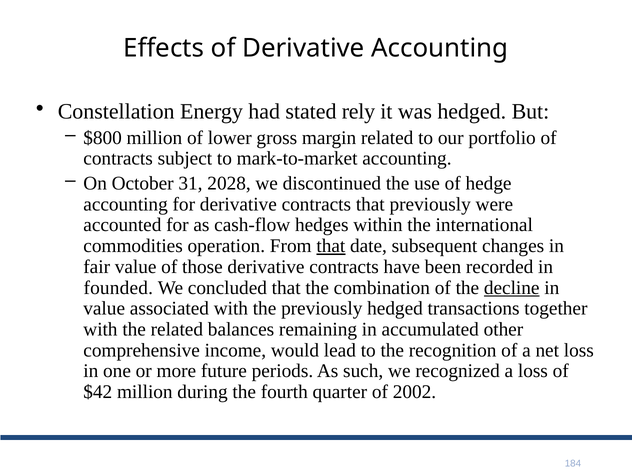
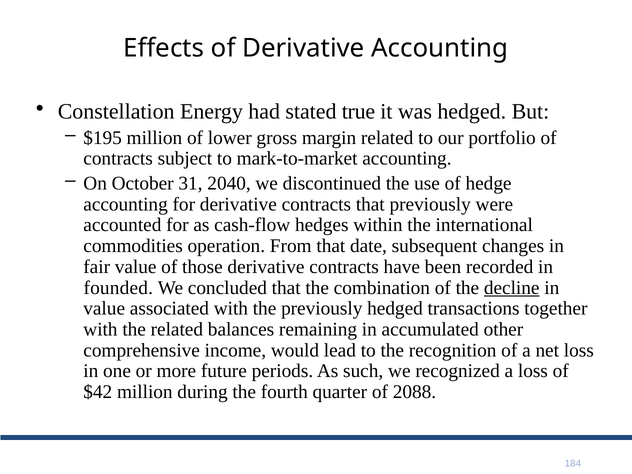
rely: rely -> true (358, 112)
$800: $800 -> $195 (103, 138)
2028: 2028 -> 2040 (229, 183)
that underline: present -> none (331, 246)
2002: 2002 -> 2088 (414, 392)
